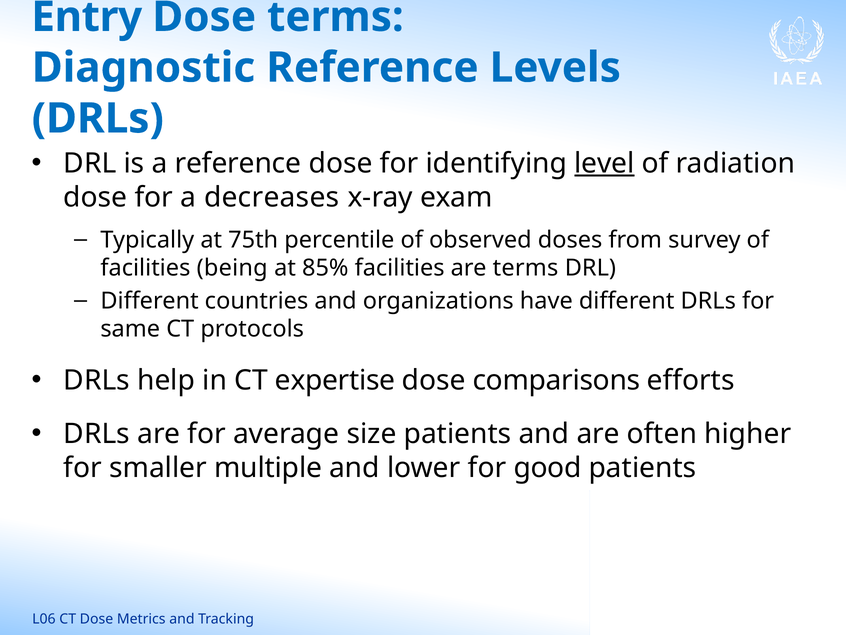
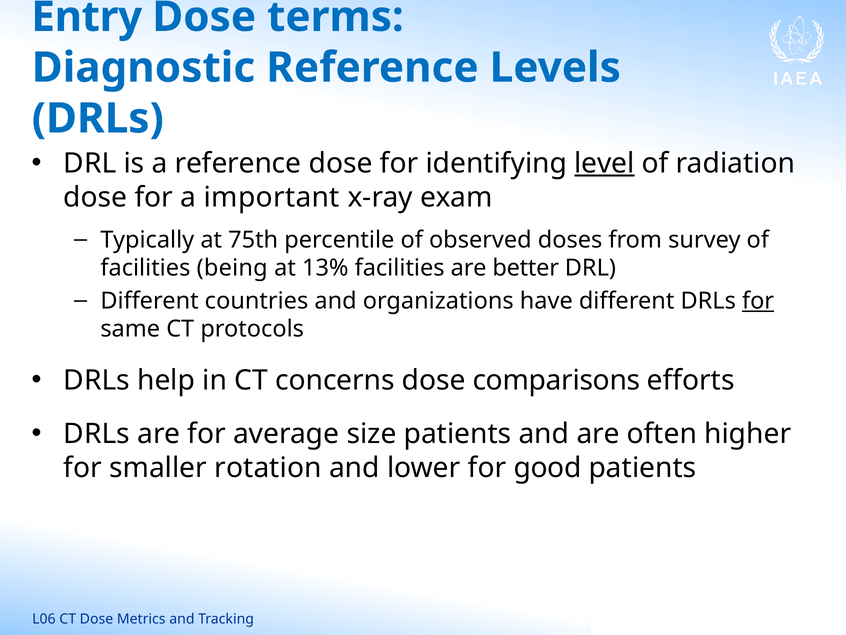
decreases: decreases -> important (272, 197)
85%: 85% -> 13% (325, 268)
are terms: terms -> better (526, 268)
for underline: none -> present (758, 301)
expertise: expertise -> concerns (335, 380)
multiple: multiple -> rotation (268, 467)
